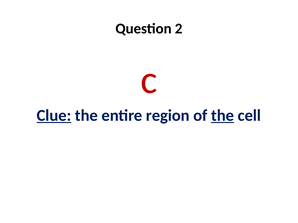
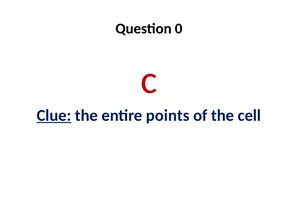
2: 2 -> 0 (179, 29)
region: region -> points (168, 116)
the underline: present -> none (223, 116)
